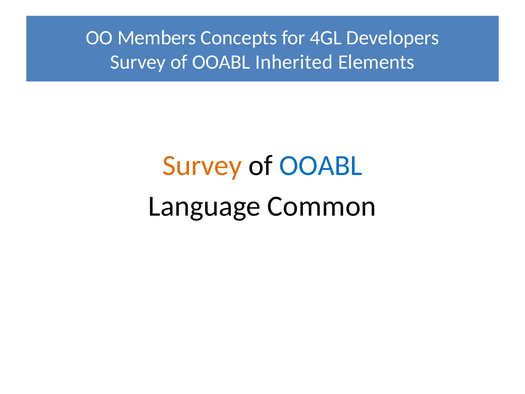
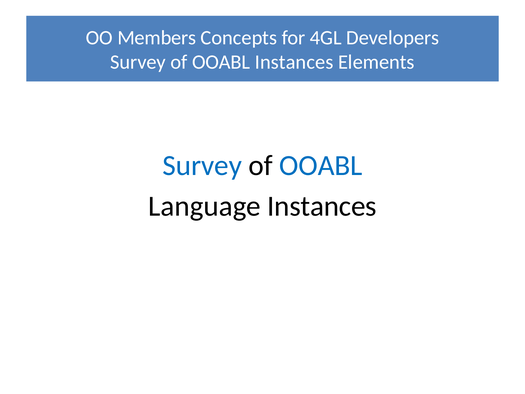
OOABL Inherited: Inherited -> Instances (294, 62)
Survey colour: orange -> blue (202, 165)
Language Common: Common -> Instances (322, 206)
